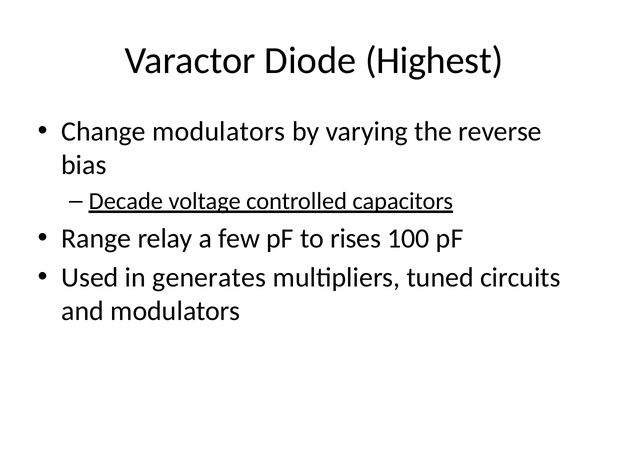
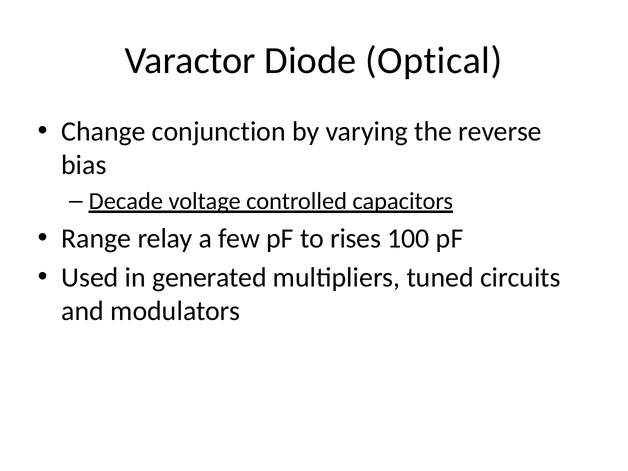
Highest: Highest -> Optical (434, 61)
Change modulators: modulators -> conjunction (219, 132)
generates: generates -> generated (210, 278)
